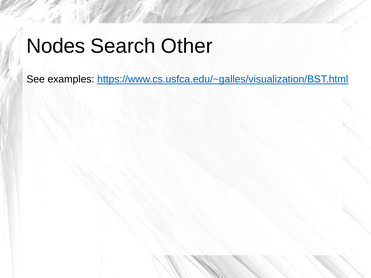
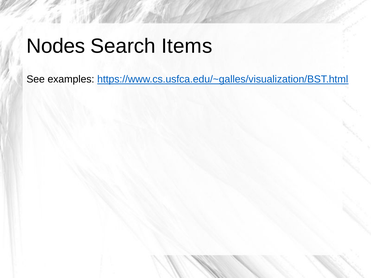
Other: Other -> Items (187, 46)
